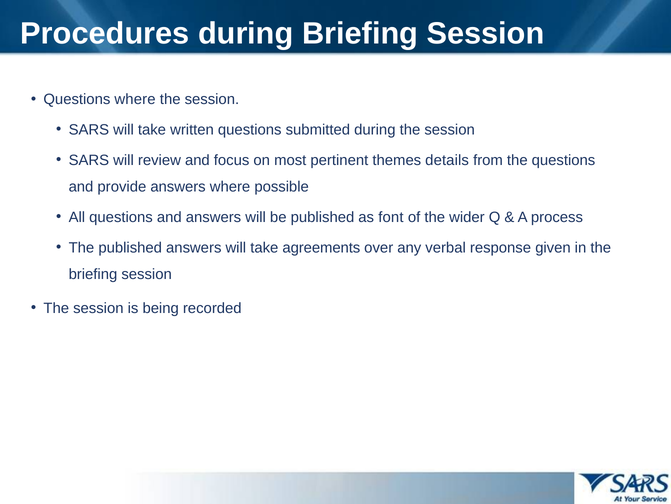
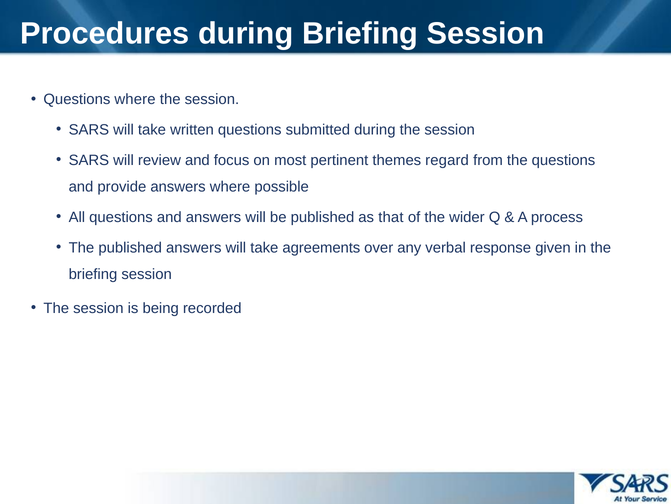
details: details -> regard (447, 160)
font: font -> that (391, 217)
